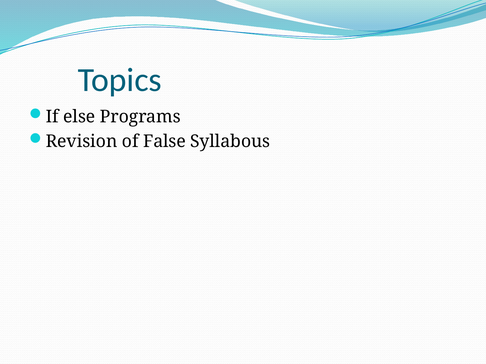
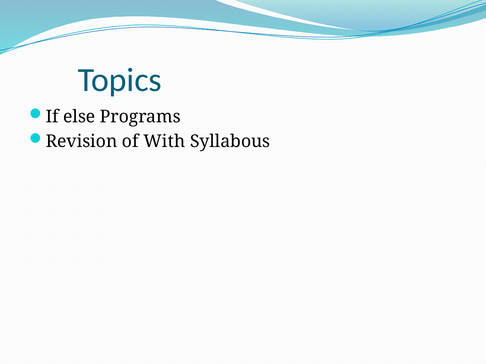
False: False -> With (164, 142)
